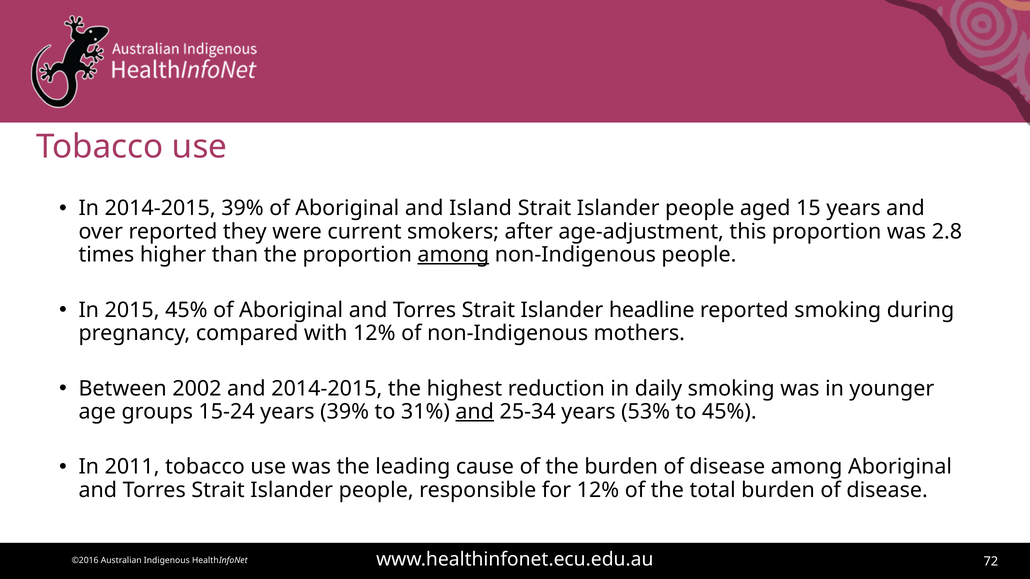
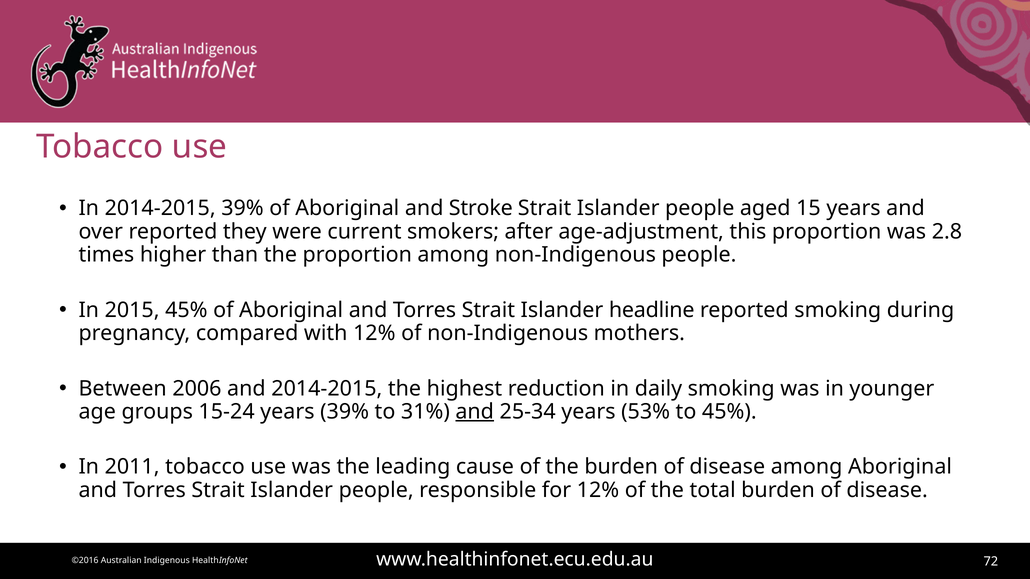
Island: Island -> Stroke (481, 208)
among underline: present -> none (453, 255)
2002: 2002 -> 2006 (197, 389)
